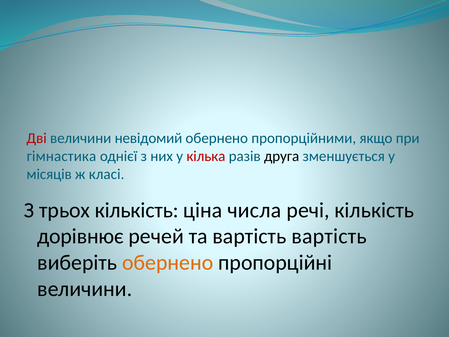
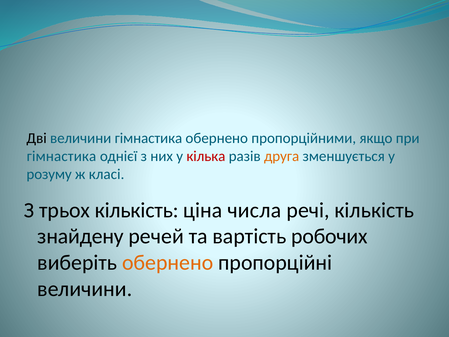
Дві colour: red -> black (37, 138)
величини невідомий: невідомий -> гімнастика (148, 138)
друга colour: black -> orange (282, 156)
місяців: місяців -> розуму (49, 174)
дорівнює: дорівнює -> знайдену (81, 236)
вартість вартість: вартість -> робочих (329, 236)
